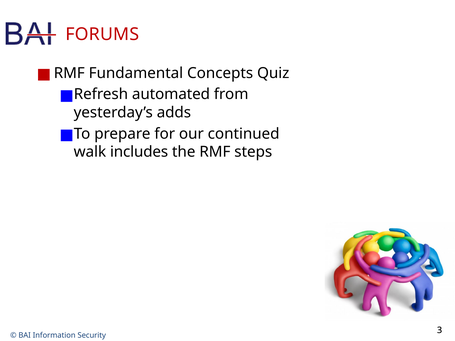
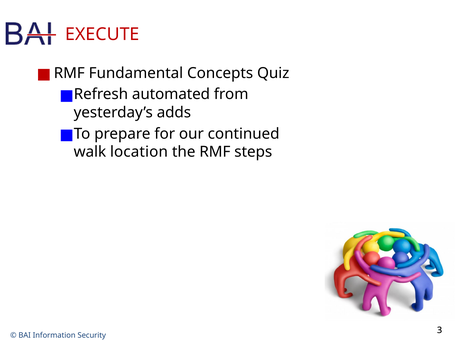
FORUMS: FORUMS -> EXECUTE (102, 34)
includes: includes -> location (139, 152)
